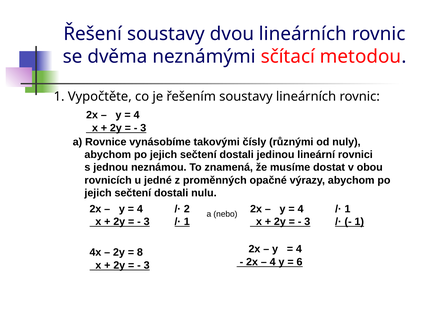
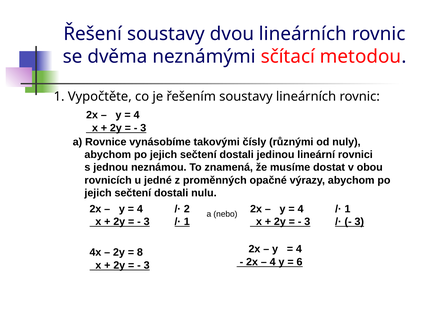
1: 1 -> 3 (359, 221)
